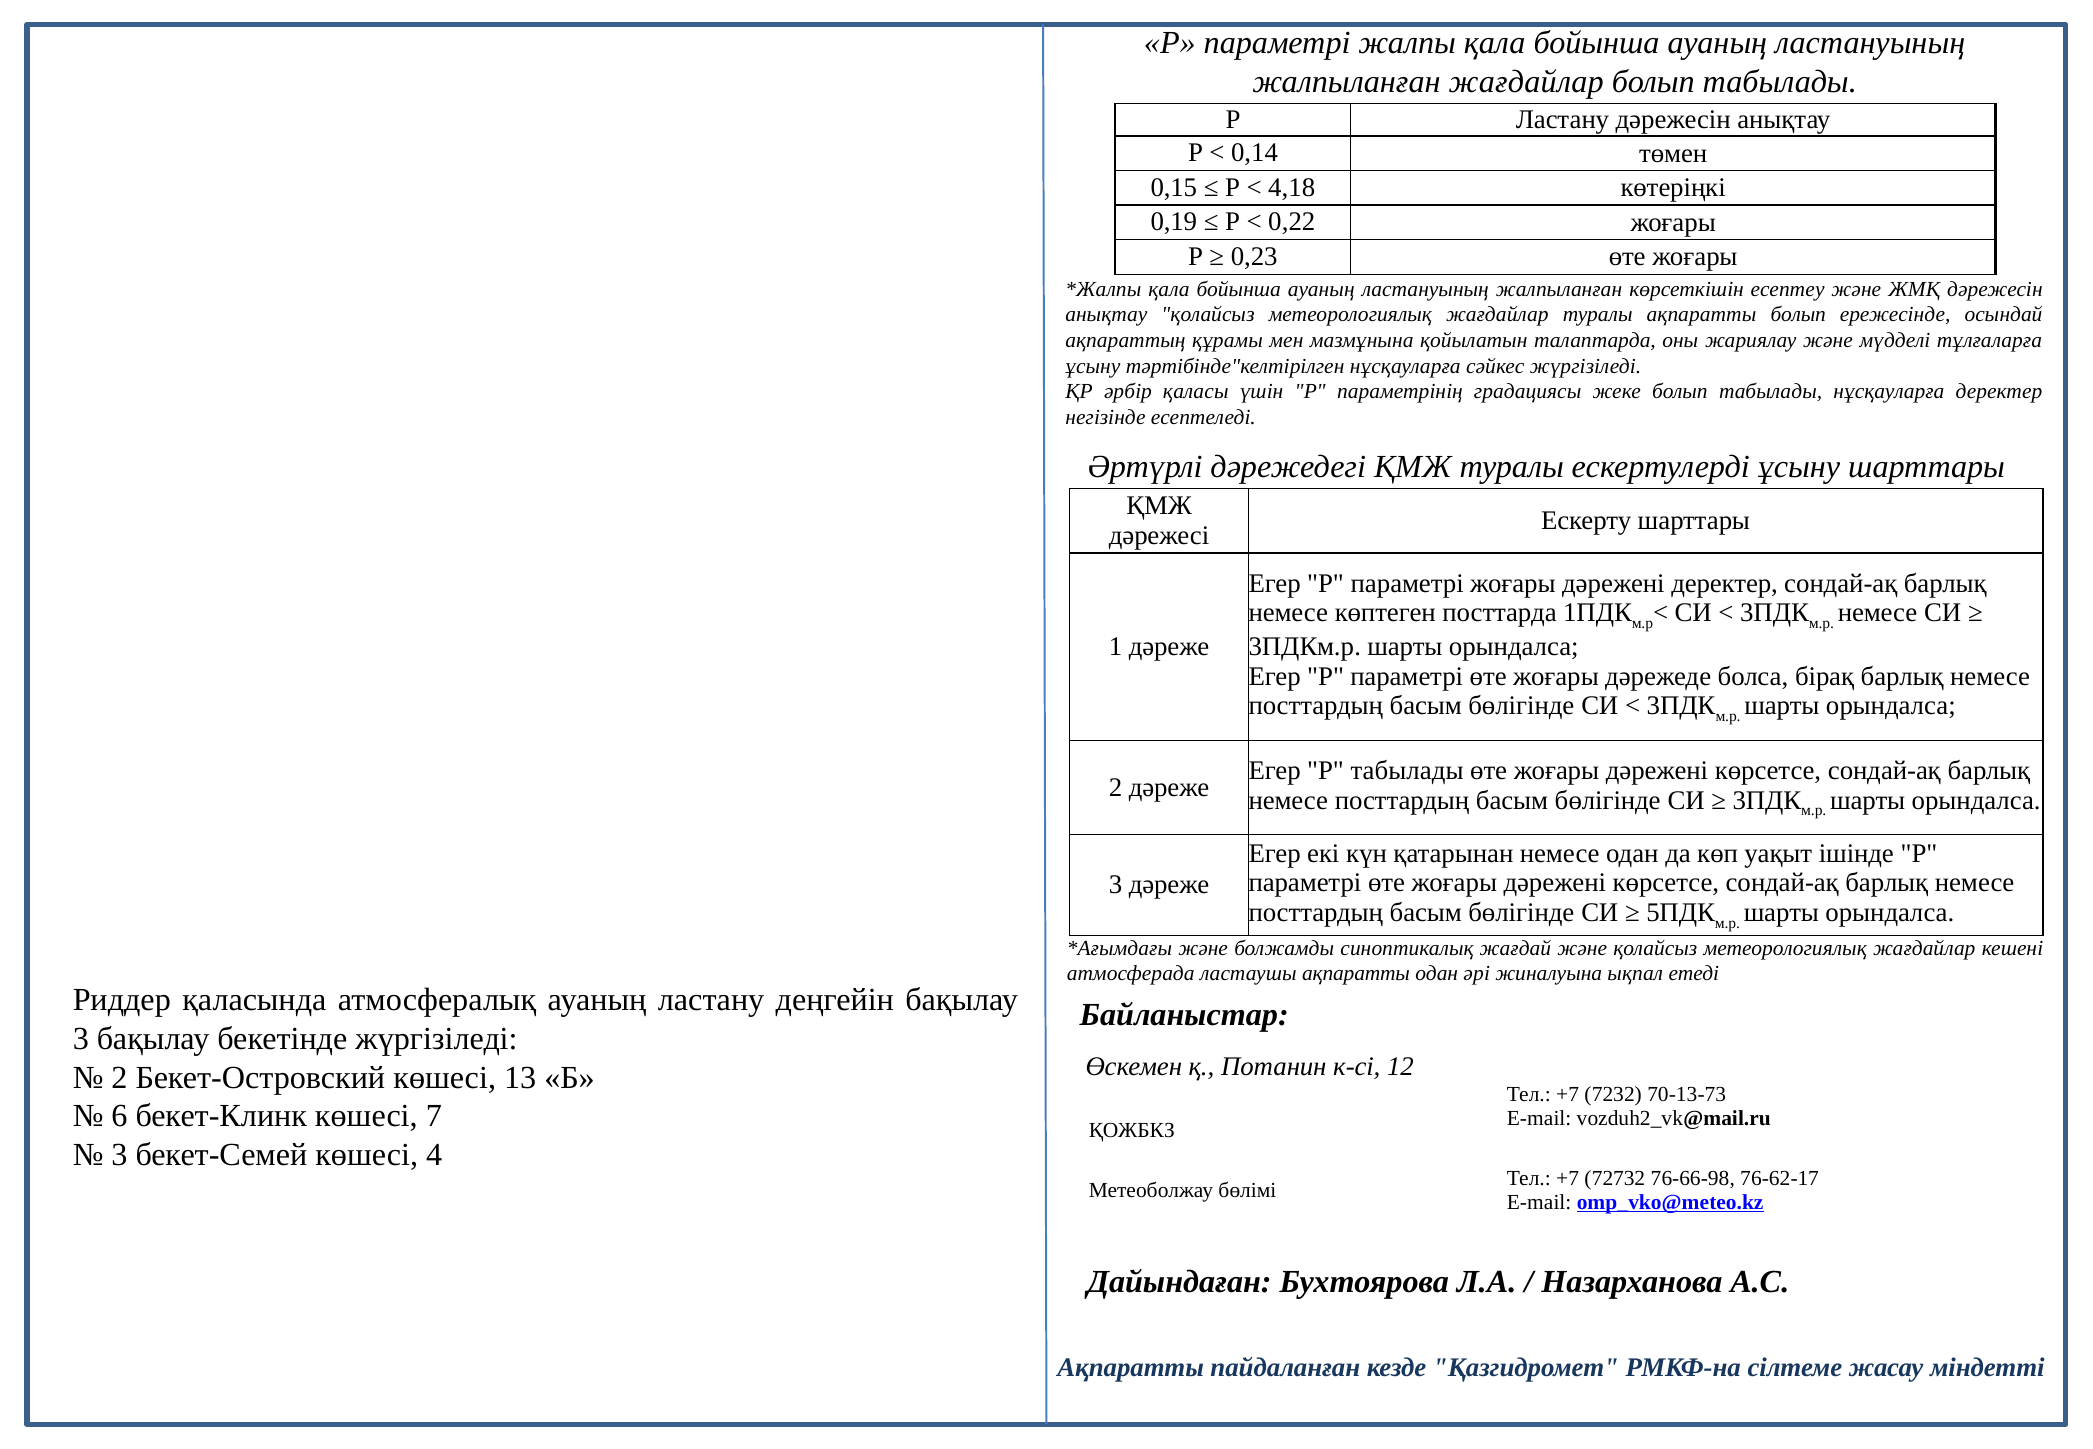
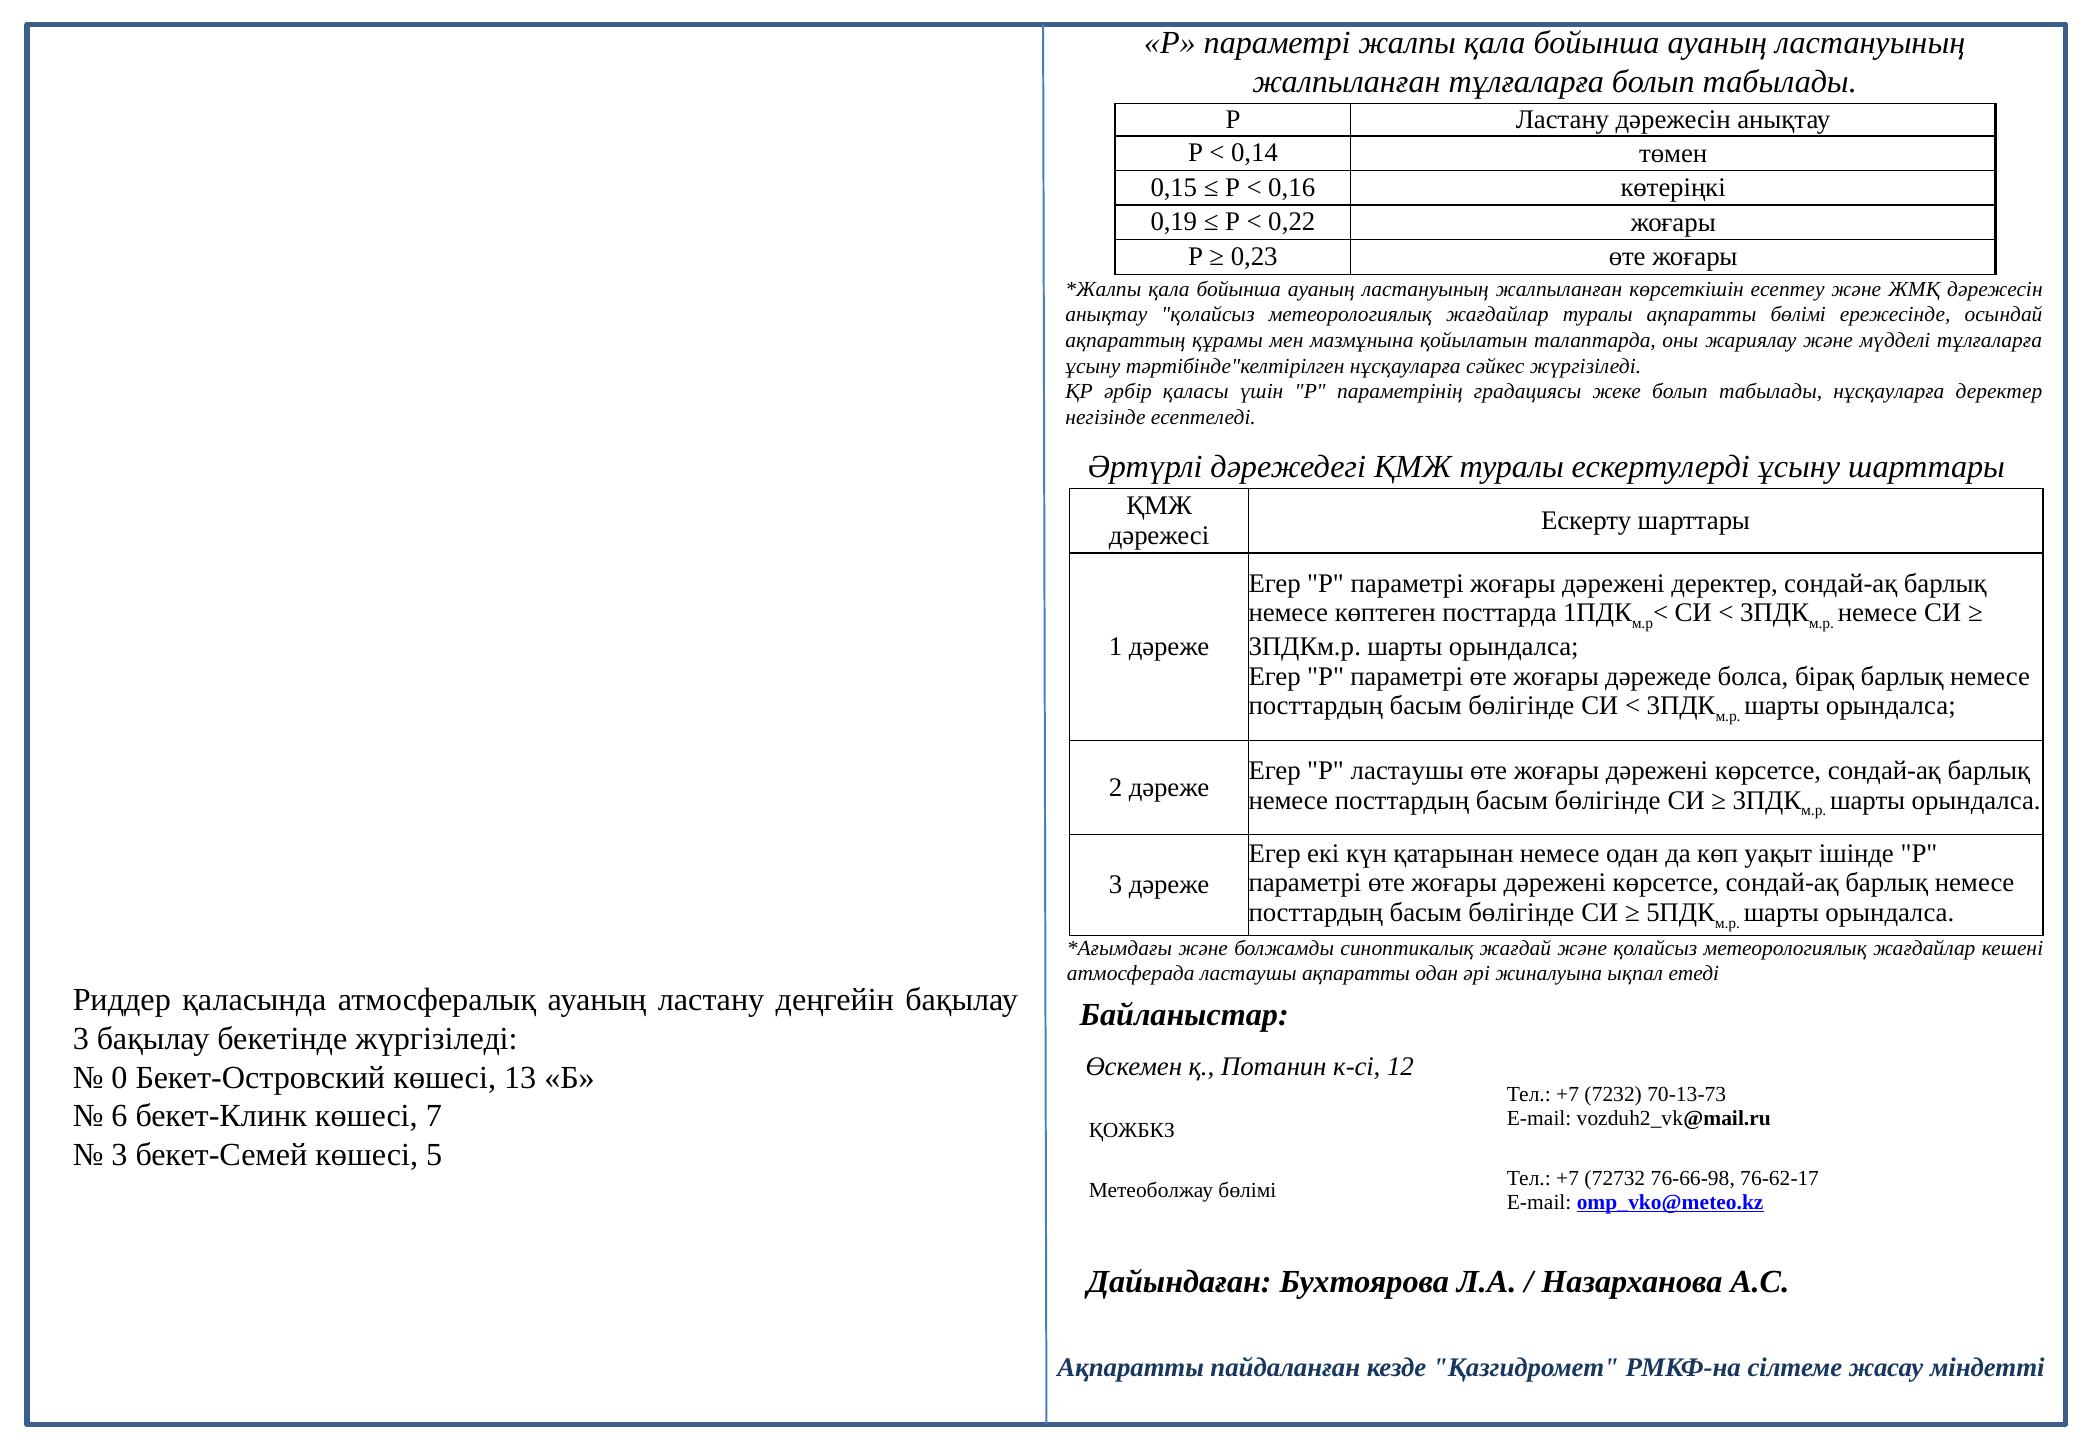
жалпыланған жағдайлар: жағдайлар -> тұлғаларға (1526, 82)
4,18: 4,18 -> 0,16 (1292, 188)
ақпаратты болып: болып -> бөлімі (1798, 315)
Р табылады: табылады -> ластаушы (1407, 771)
2: 2 -> 0 (119, 1078)
4: 4 -> 5 (434, 1155)
